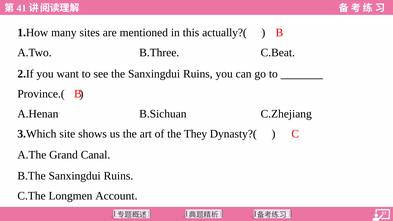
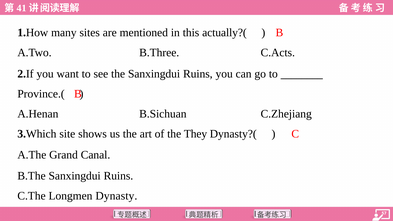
C.Beat: C.Beat -> C.Acts (278, 53)
Account: Account -> Dynasty (116, 196)
